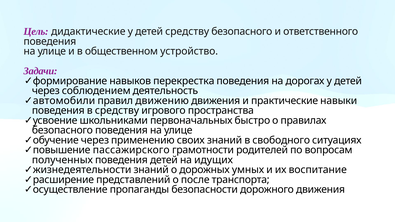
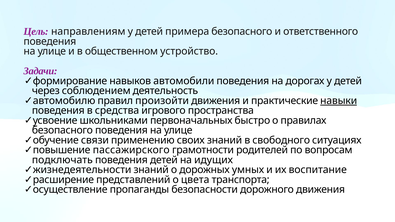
дидактические: дидактические -> направлениям (88, 32)
детей средству: средству -> примера (187, 32)
перекрестка: перекрестка -> автомобили (184, 81)
автомобили: автомобили -> автомобилю (64, 101)
движению: движению -> произойти (162, 101)
навыки underline: none -> present (339, 101)
в средству: средству -> средства (117, 111)
обучение через: через -> связи (95, 140)
полученных: полученных -> подключать (62, 160)
после: после -> цвета (195, 180)
